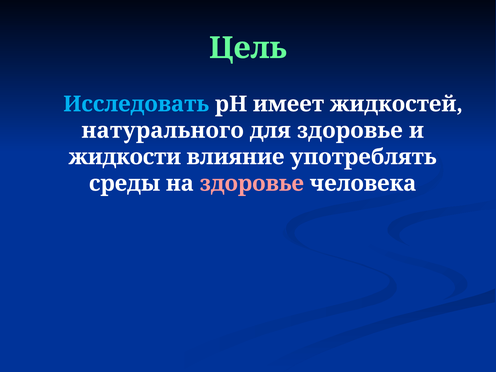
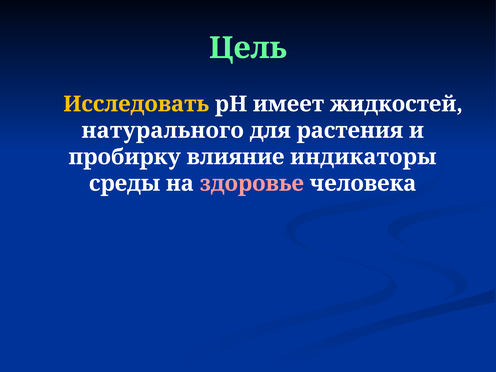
Исследовать colour: light blue -> yellow (136, 104)
для здоровье: здоровье -> растения (350, 131)
жидкости: жидкости -> пробирку (125, 157)
употреблять: употреблять -> индикаторы (363, 157)
